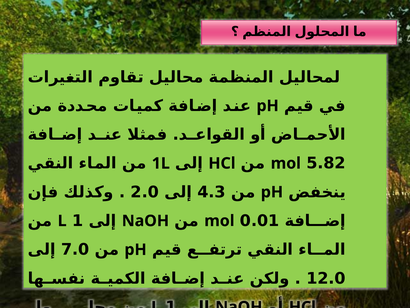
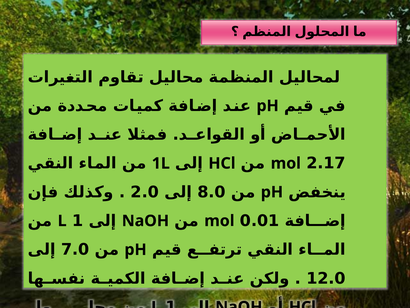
5.82: 5.82 -> 2.17 (326, 163)
4.3: 4.3 -> 8.0 (212, 192)
